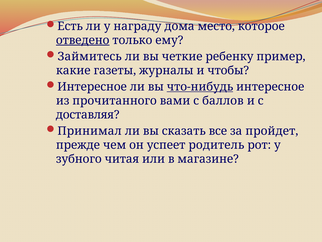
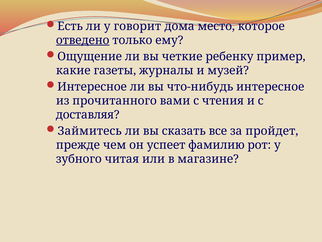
награду: награду -> говорит (137, 26)
Займитесь: Займитесь -> Ощущение (90, 56)
чтобы: чтобы -> музей (228, 70)
что-нибудь underline: present -> none (200, 87)
баллов: баллов -> чтения (223, 101)
Принимал: Принимал -> Займитесь (90, 131)
родитель: родитель -> фамилию (216, 145)
